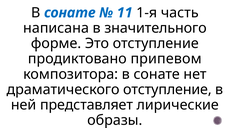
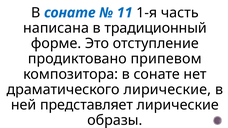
значительного: значительного -> традиционный (156, 28)
драматического отступление: отступление -> лирические (167, 90)
